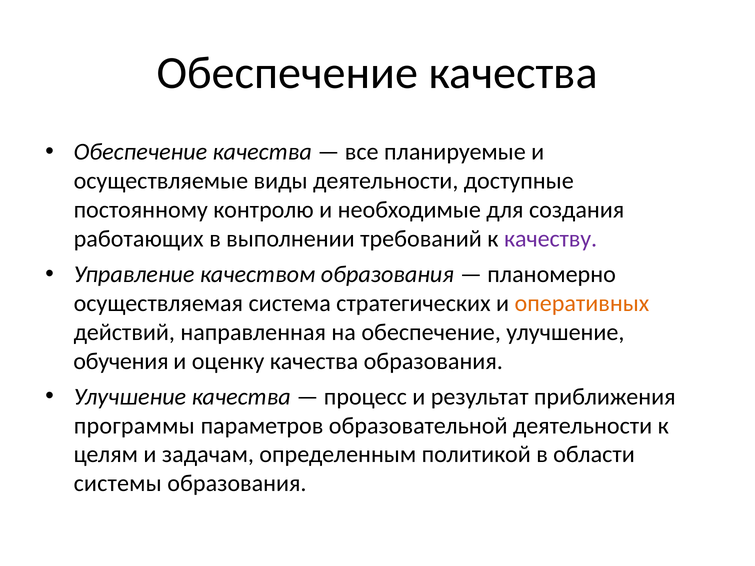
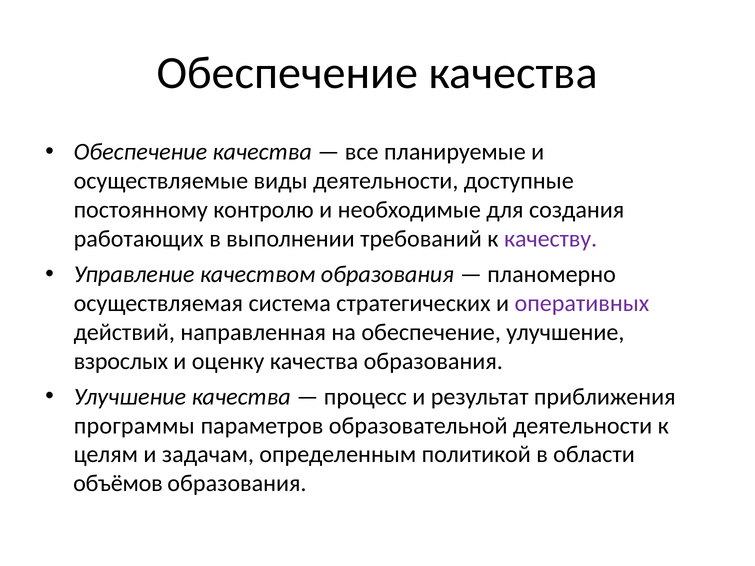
оперативных colour: orange -> purple (582, 303)
обучения: обучения -> взрослых (121, 361)
системы: системы -> объёмов (118, 484)
